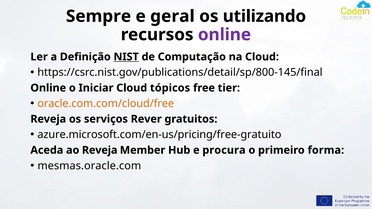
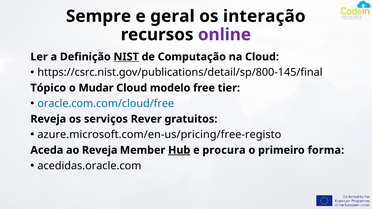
utilizando: utilizando -> interação (264, 16)
Online: Online -> Tópico (48, 88)
Iniciar: Iniciar -> Mudar (96, 88)
tópicos: tópicos -> modelo (170, 88)
oracle.com.com/cloud/free colour: orange -> blue (106, 104)
azure.microsoft.com/en-us/pricing/free-gratuito: azure.microsoft.com/en-us/pricing/free-gratuito -> azure.microsoft.com/en-us/pricing/free-registo (159, 135)
Hub underline: none -> present (179, 150)
mesmas.oracle.com: mesmas.oracle.com -> acedidas.oracle.com (89, 166)
